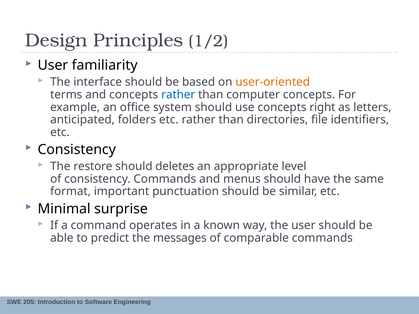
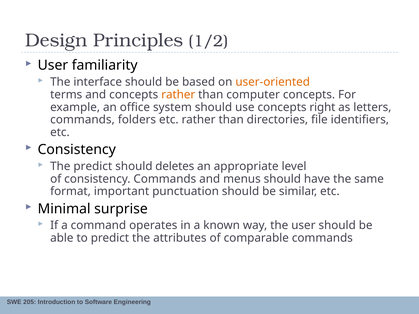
rather colour: blue -> orange (178, 95)
anticipated: anticipated -> commands (82, 120)
The restore: restore -> predict (93, 166)
messages: messages -> attributes (180, 238)
